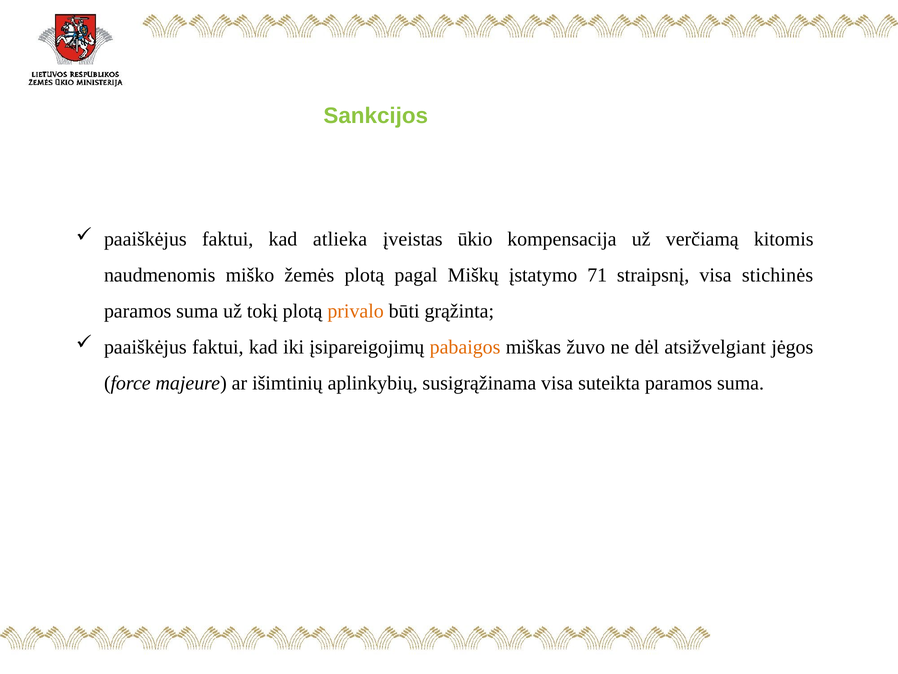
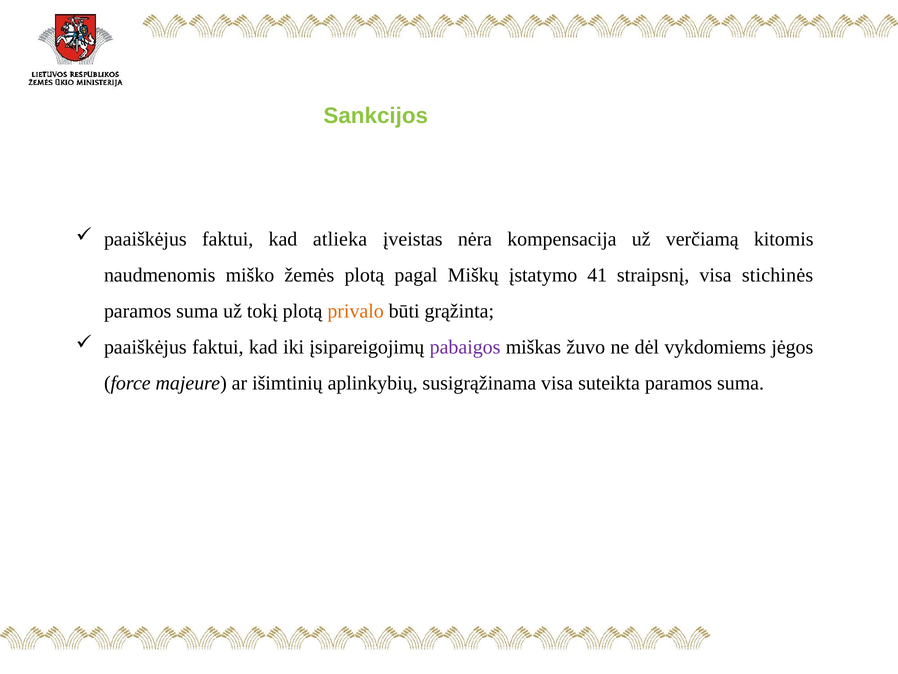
ūkio: ūkio -> nėra (475, 239)
71: 71 -> 41 (597, 275)
pabaigos colour: orange -> purple (465, 347)
atsižvelgiant: atsižvelgiant -> vykdomiems (715, 347)
